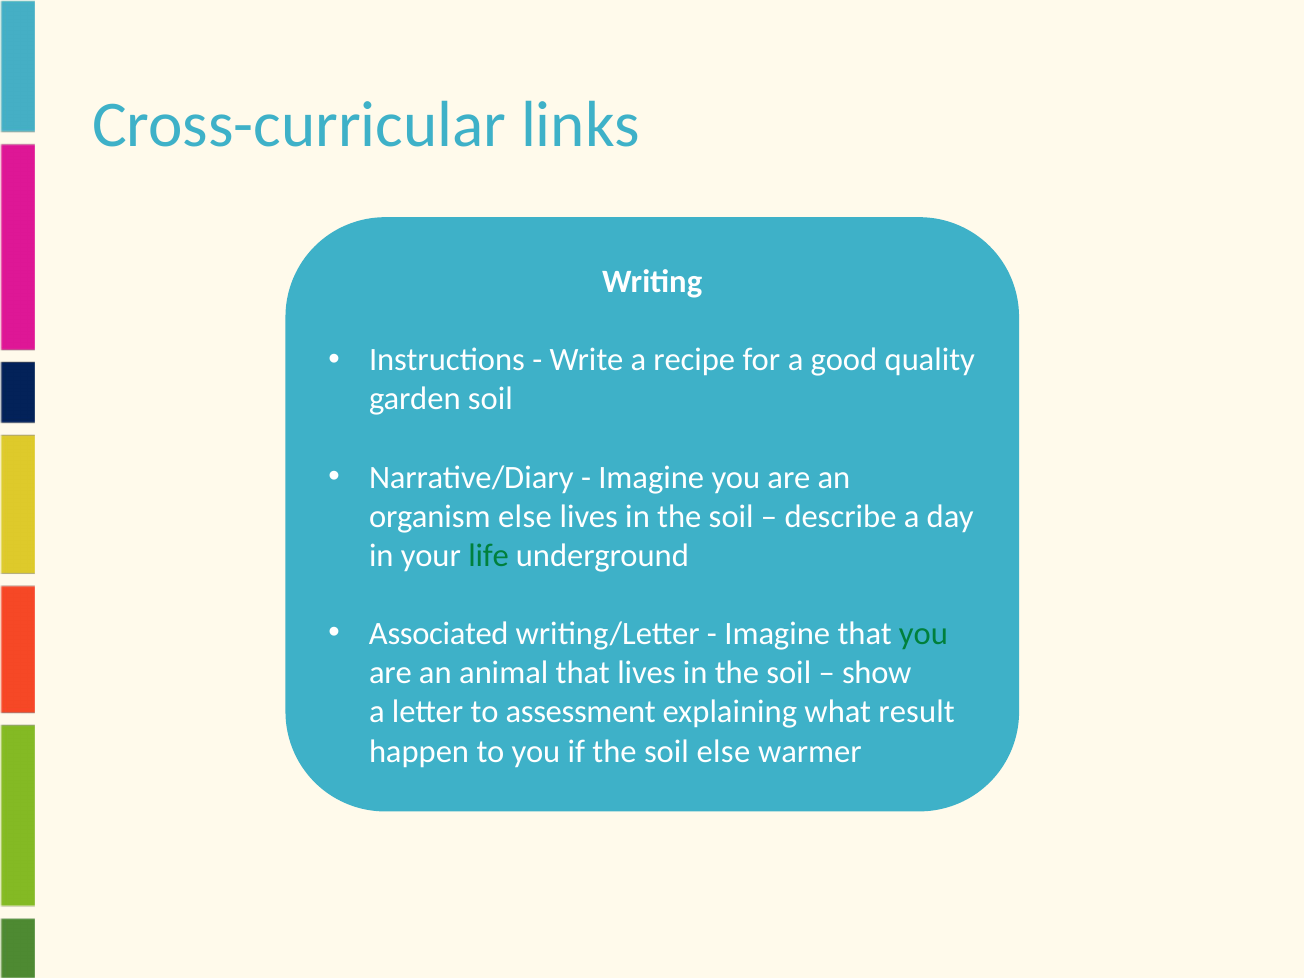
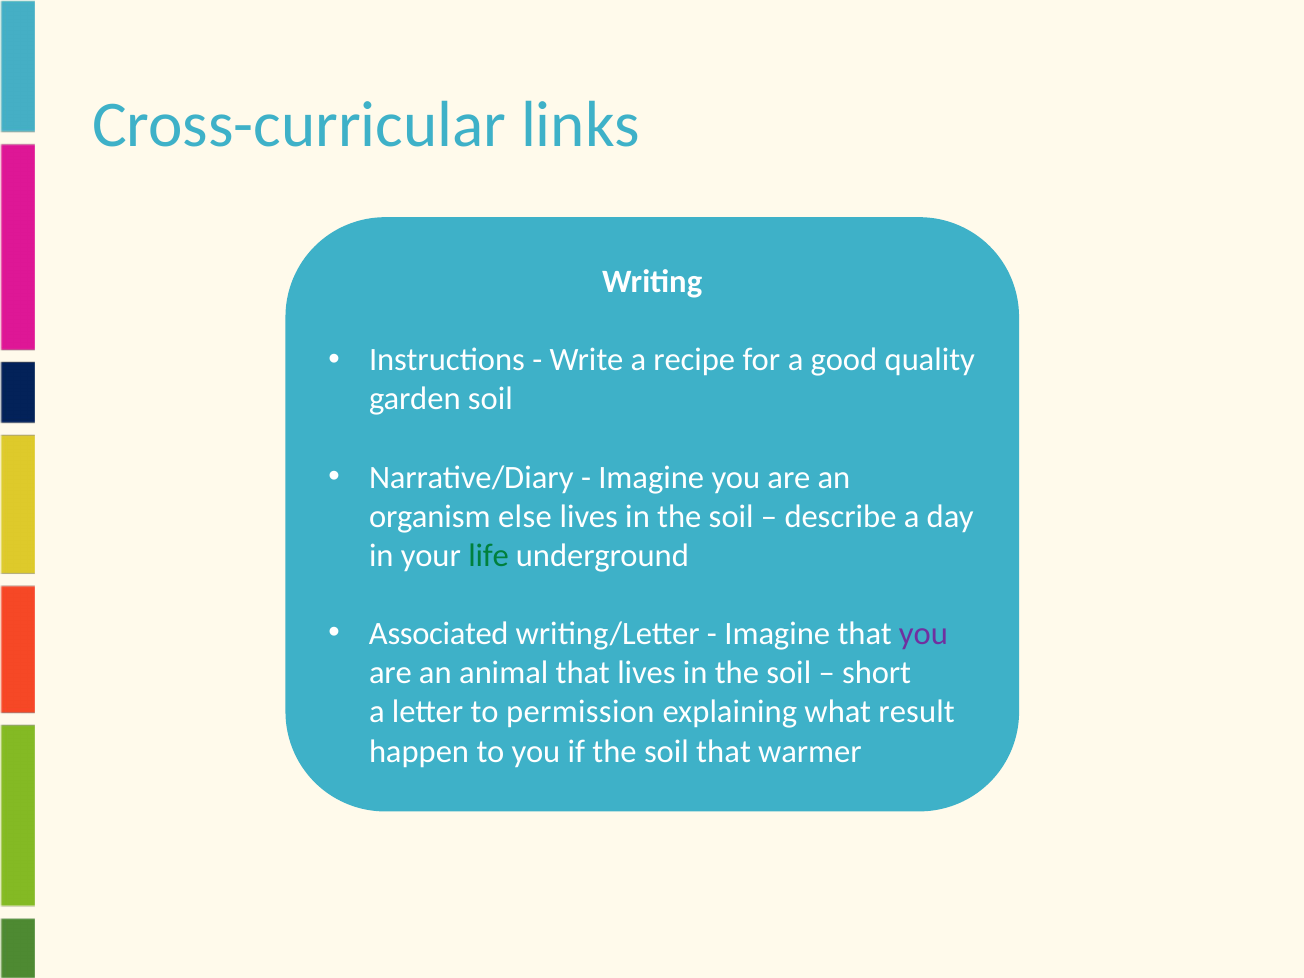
you colour: green -> purple (923, 634)
show: show -> short (877, 673)
assessment: assessment -> permission (580, 712)
soil else: else -> that (724, 751)
